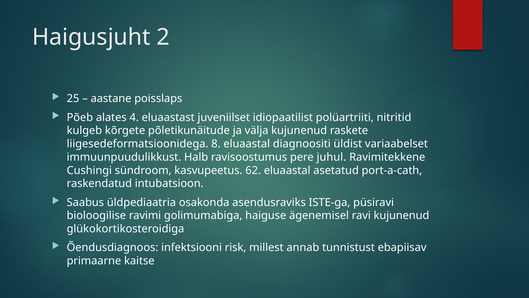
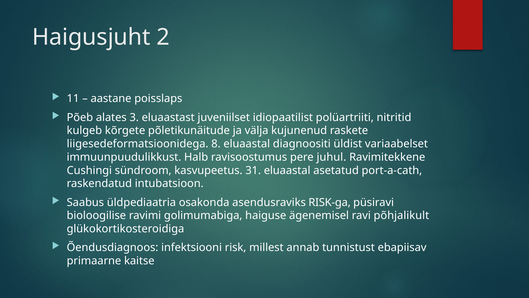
25: 25 -> 11 (73, 98)
4: 4 -> 3 (134, 117)
62: 62 -> 31 (253, 170)
ISTE-ga: ISTE-ga -> RISK-ga (330, 202)
ravi kujunenud: kujunenud -> põhjalikult (401, 215)
